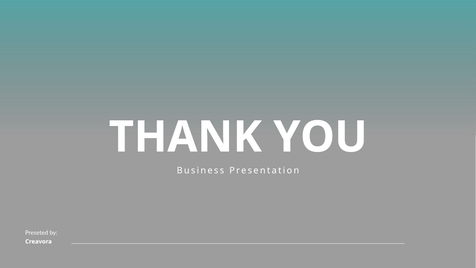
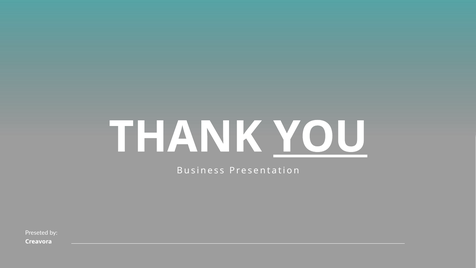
YOU underline: none -> present (320, 137)
